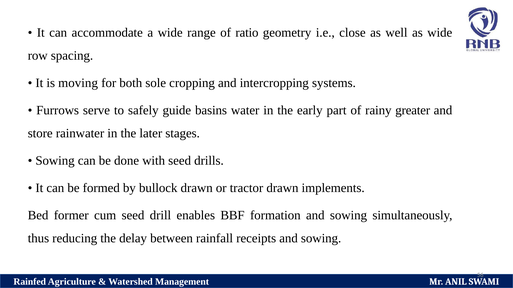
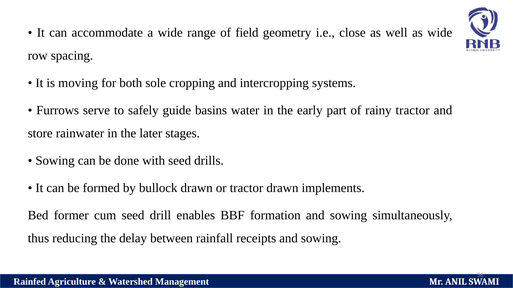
ratio: ratio -> field (247, 33)
rainy greater: greater -> tractor (413, 110)
